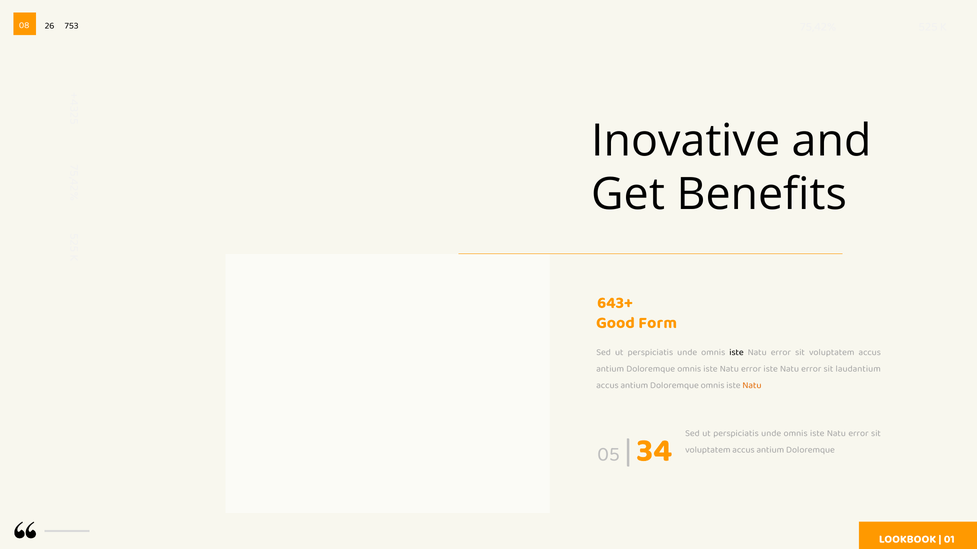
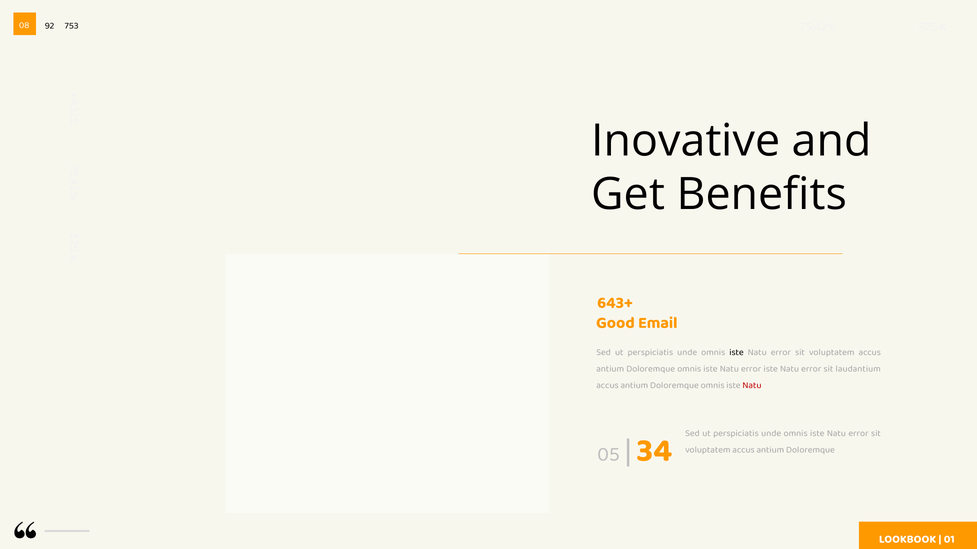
26: 26 -> 92 (50, 26)
Form: Form -> Email (658, 323)
Natu colour: orange -> red (752, 386)
